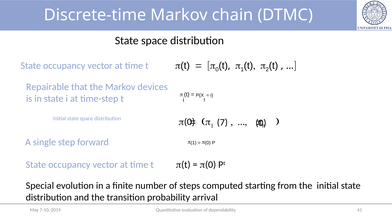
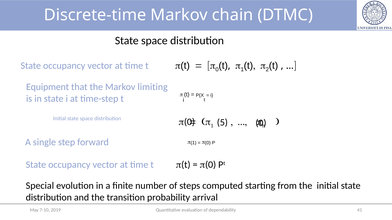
Repairable: Repairable -> Equipment (48, 87)
devices: devices -> limiting (153, 87)
7: 7 -> 5 (222, 123)
